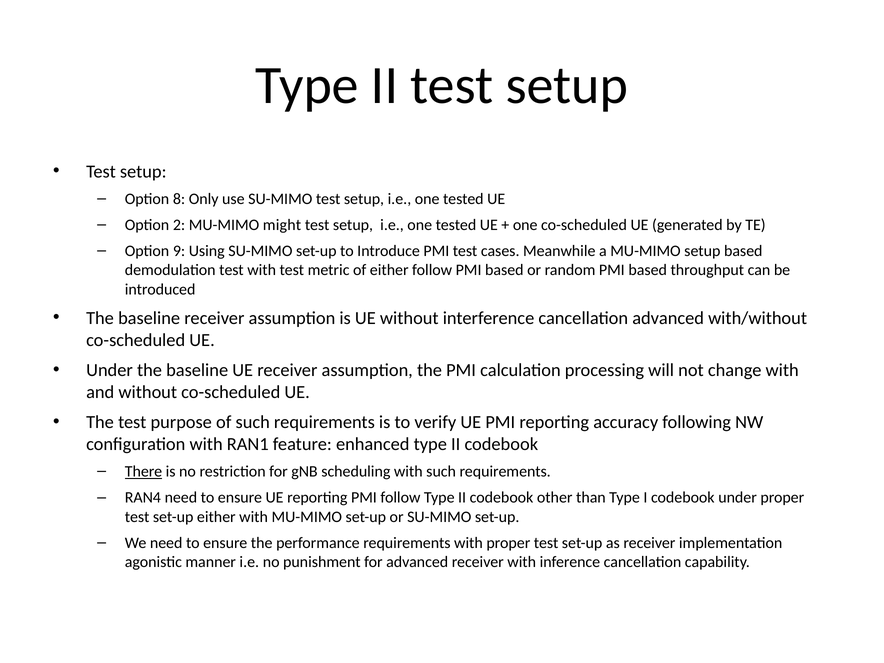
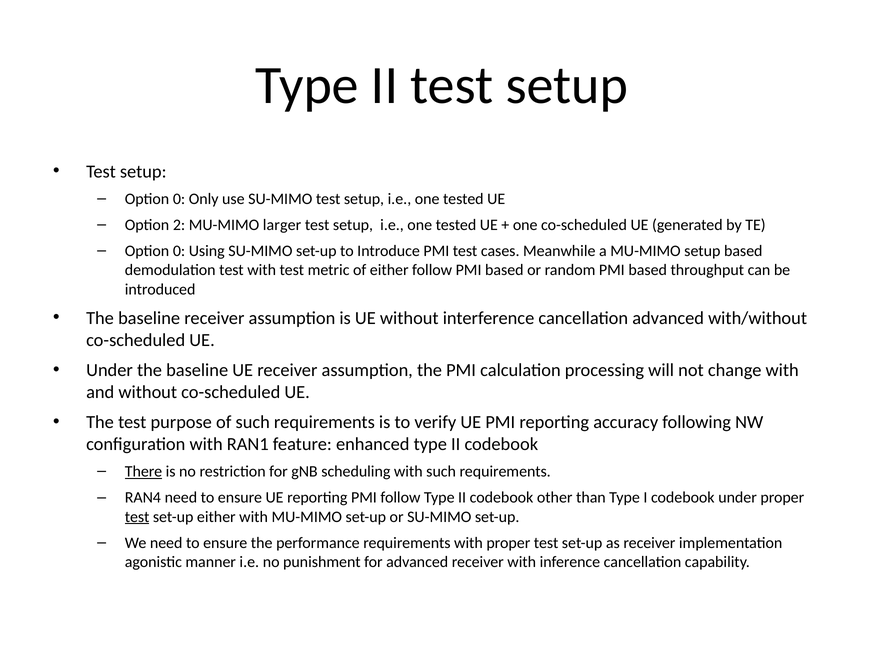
8: 8 -> 0 (179, 199)
might: might -> larger (282, 225)
9: 9 -> 0 (179, 251)
test underline: none -> present (137, 517)
